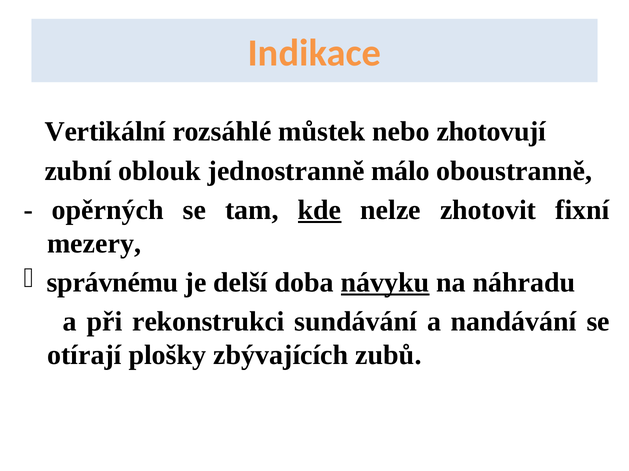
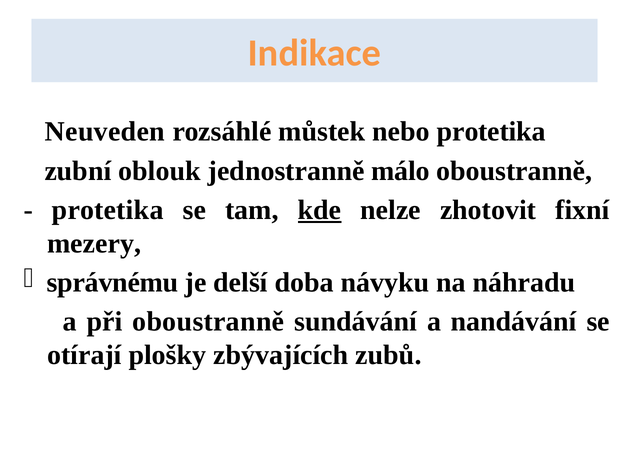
Vertikální: Vertikální -> Neuveden (105, 132)
nebo zhotovují: zhotovují -> protetika (491, 132)
opěrných: opěrných -> protetika (108, 210)
návyku underline: present -> none (385, 283)
při rekonstrukci: rekonstrukci -> oboustranně (208, 322)
